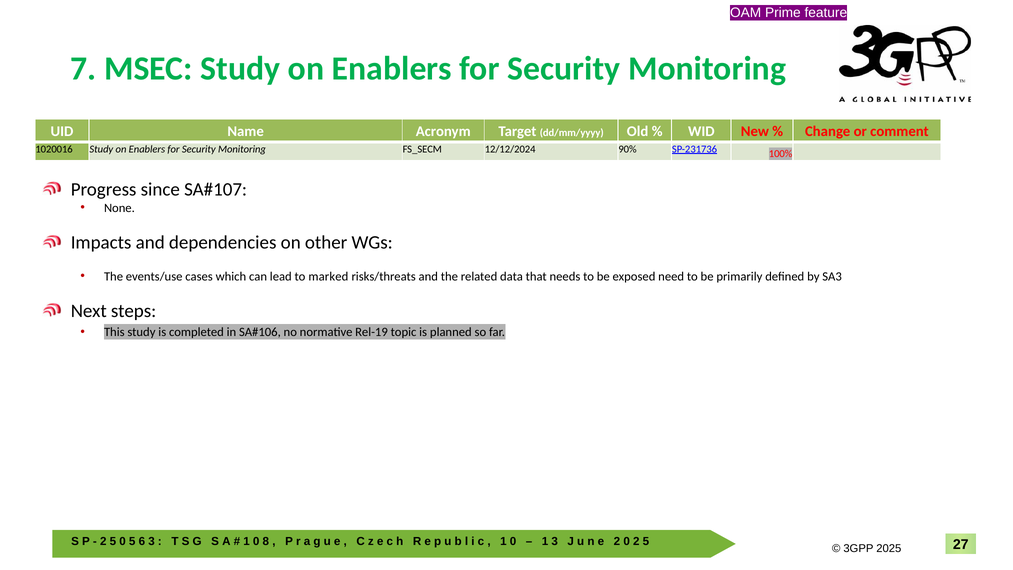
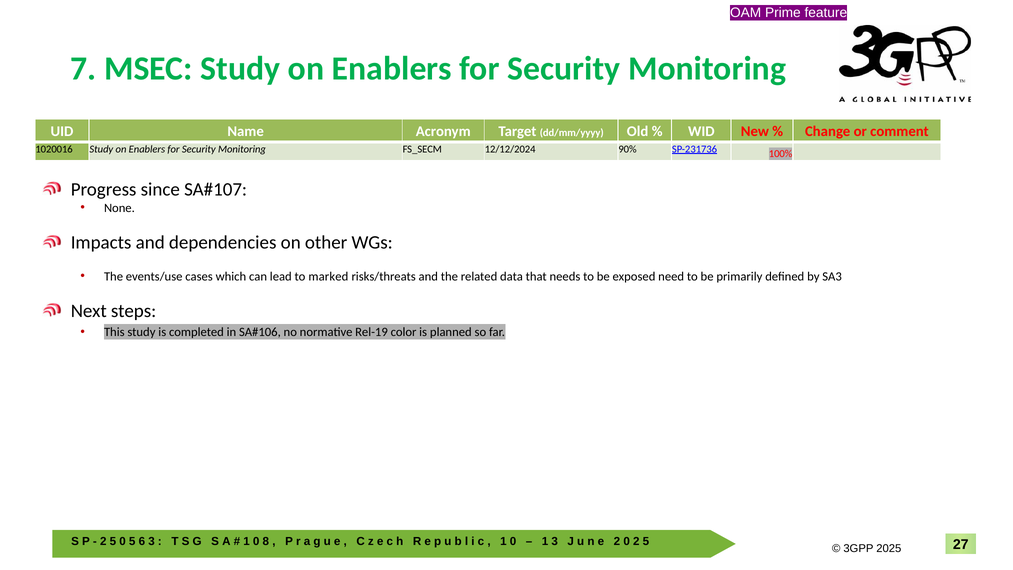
topic: topic -> color (404, 332)
